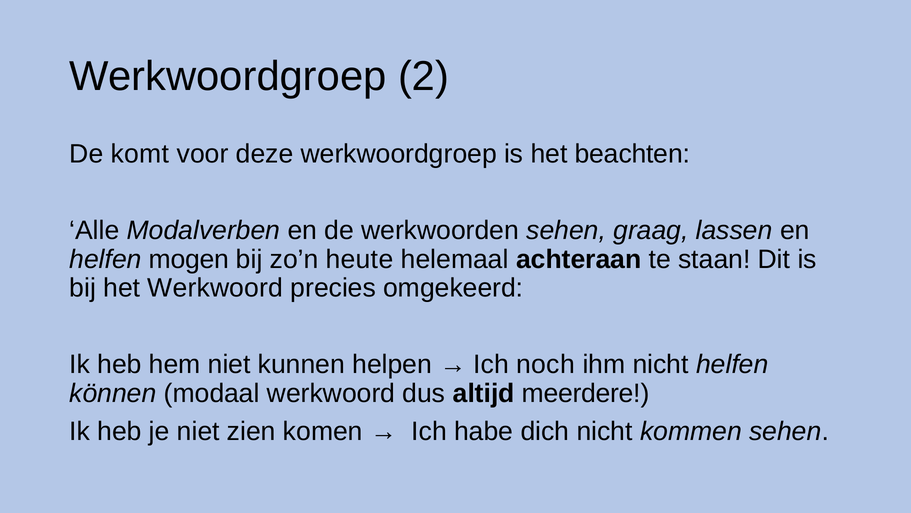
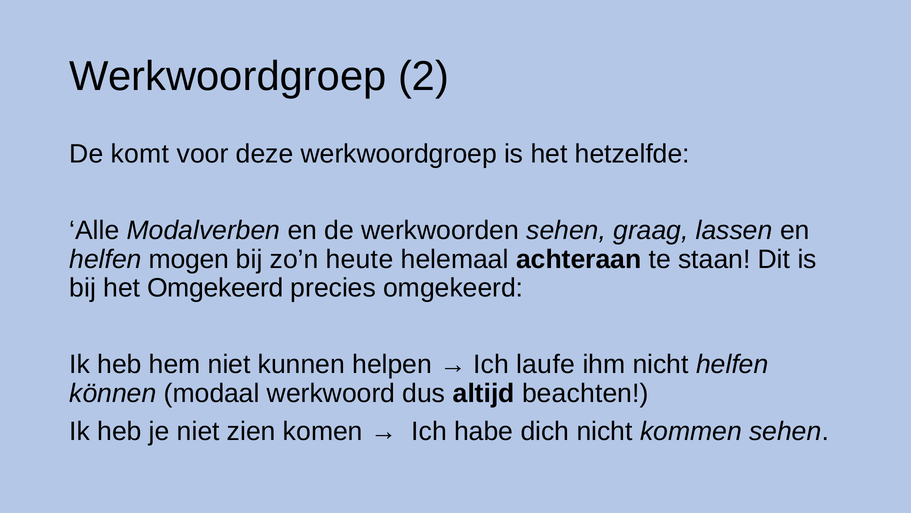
beachten: beachten -> hetzelfde (632, 154)
het Werkwoord: Werkwoord -> Omgekeerd (215, 288)
noch: noch -> laufe (546, 364)
meerdere: meerdere -> beachten (585, 393)
